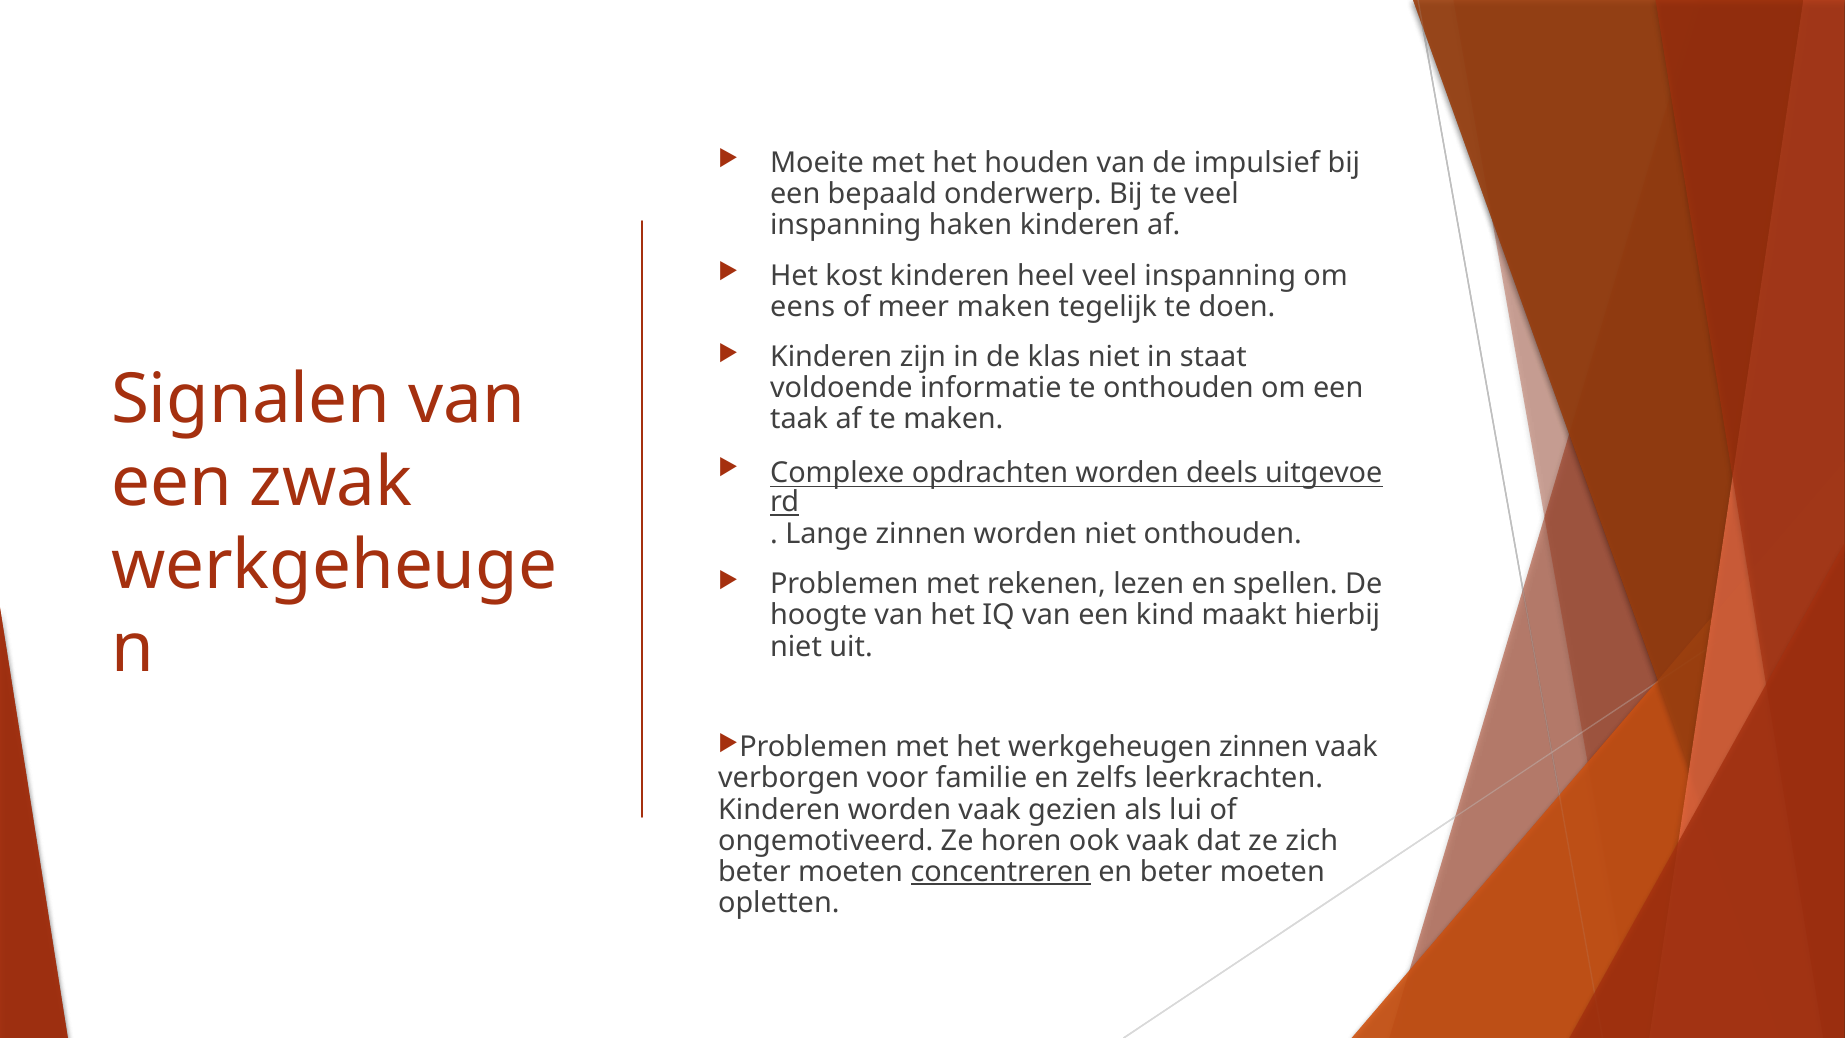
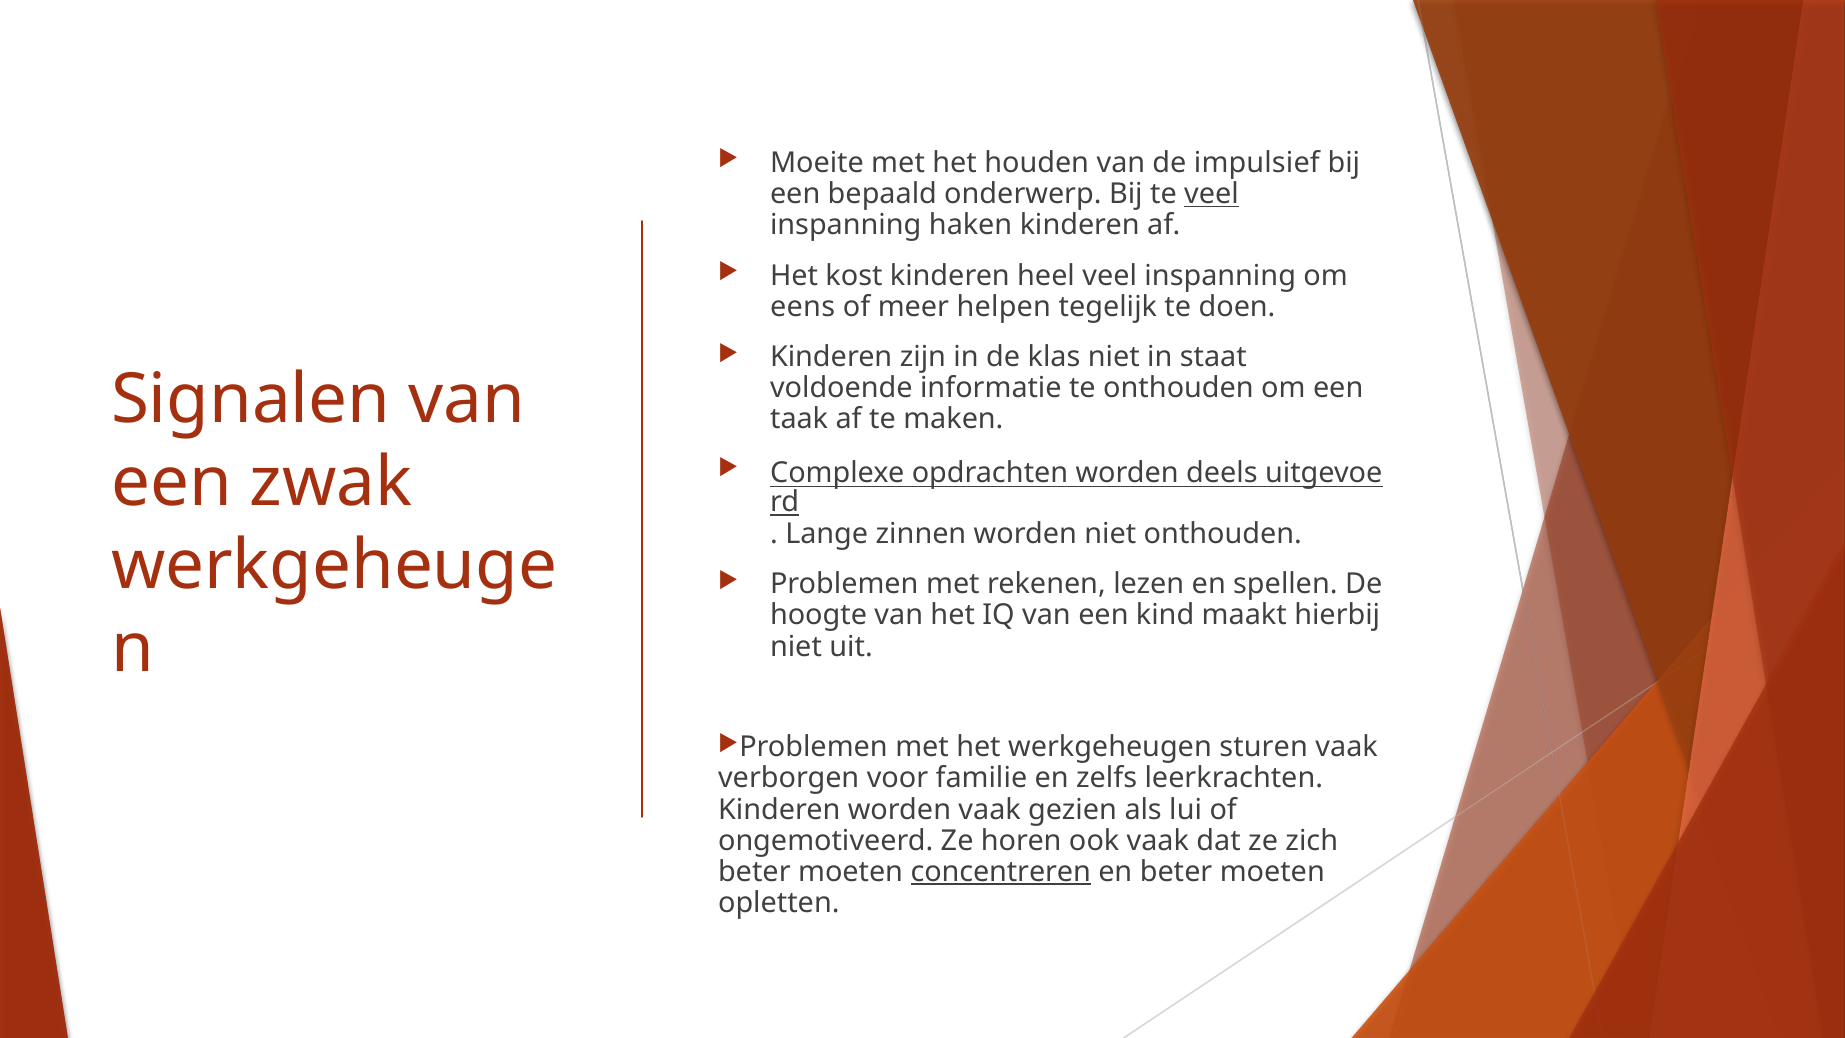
veel underline: none -> present (1211, 194)
meer maken: maken -> helpen (1004, 307)
werkgeheugen zinnen: zinnen -> sturen (1264, 747)
